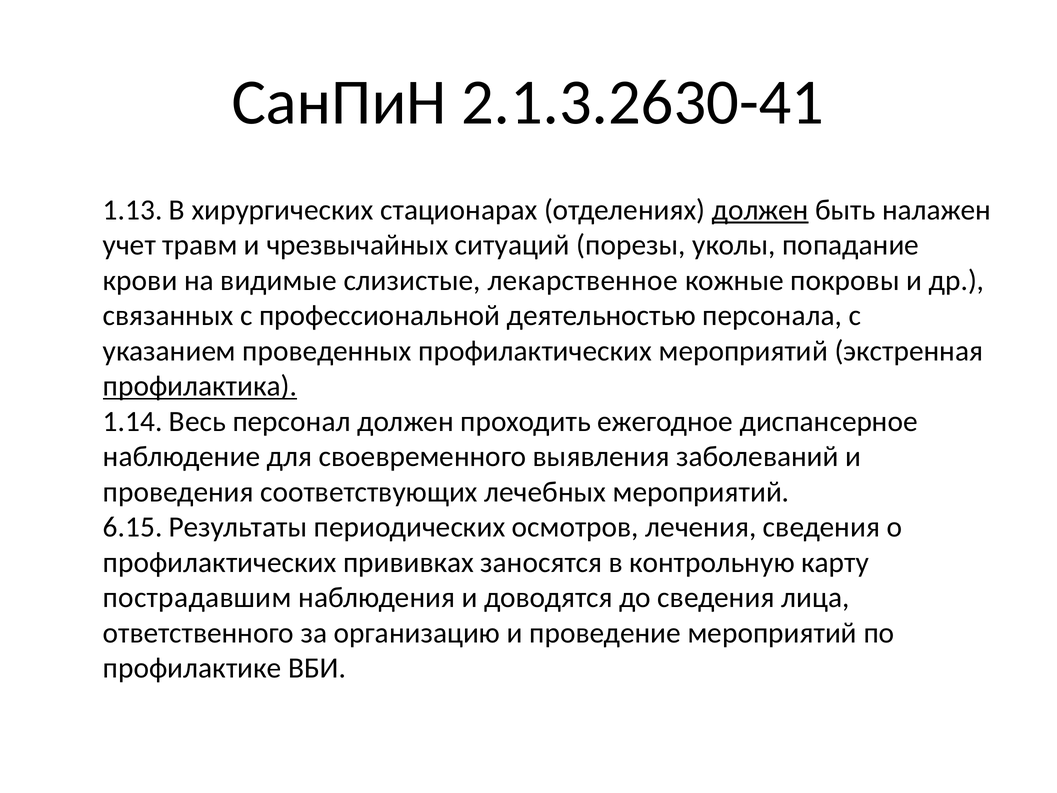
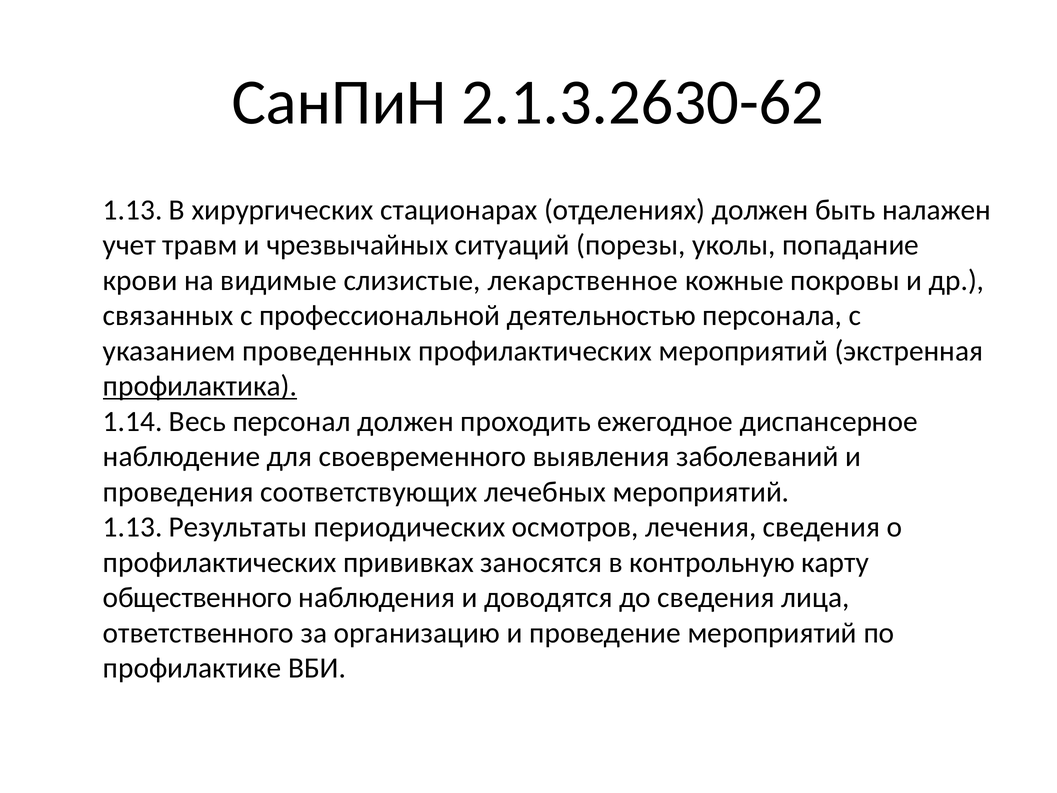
2.1.3.2630-41: 2.1.3.2630-41 -> 2.1.3.2630-62 (643, 102)
должен underline: present -> none (760, 210)
6.15: 6.15 -> 1.13 (133, 527)
пострадавшим: пострадавшим -> общественного (197, 598)
